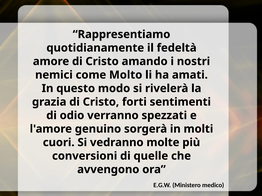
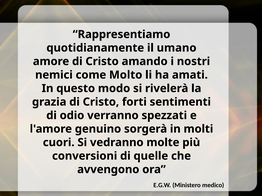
fedeltà: fedeltà -> umano (177, 48)
